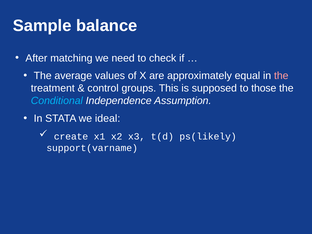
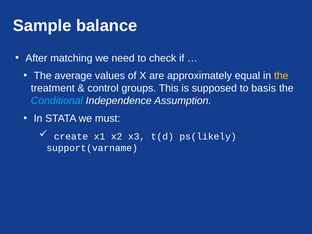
the colour: pink -> yellow (281, 76)
those: those -> basis (264, 88)
ideal: ideal -> must (108, 118)
